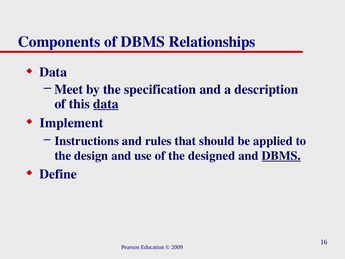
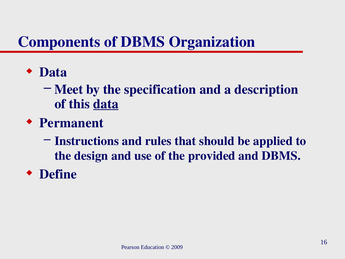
Relationships: Relationships -> Organization (212, 42)
Implement: Implement -> Permanent (72, 123)
designed: designed -> provided (212, 156)
DBMS underline: present -> none (281, 156)
